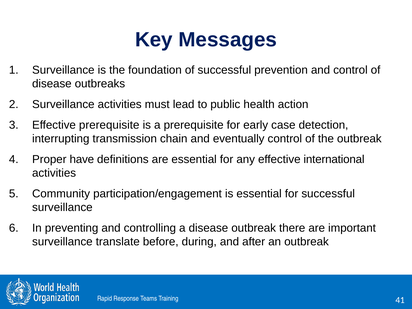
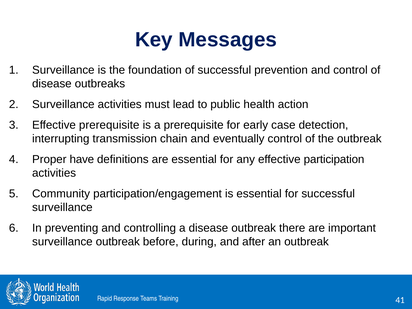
international: international -> participation (334, 159)
surveillance translate: translate -> outbreak (118, 242)
